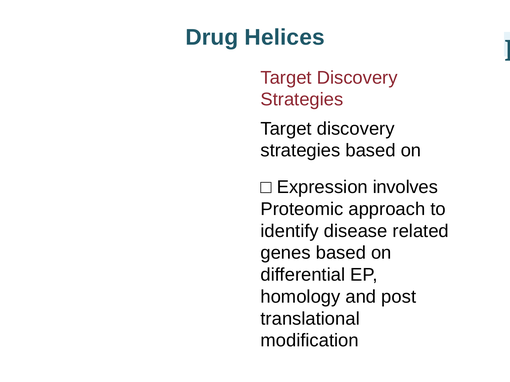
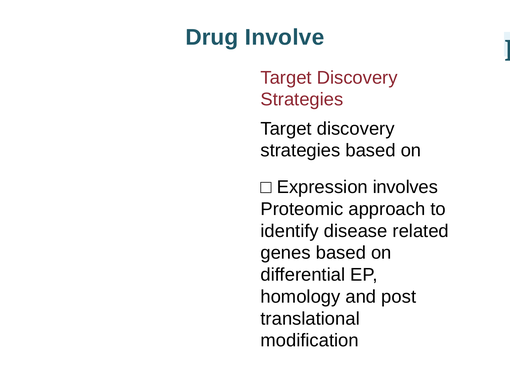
Helices: Helices -> Involve (285, 37)
